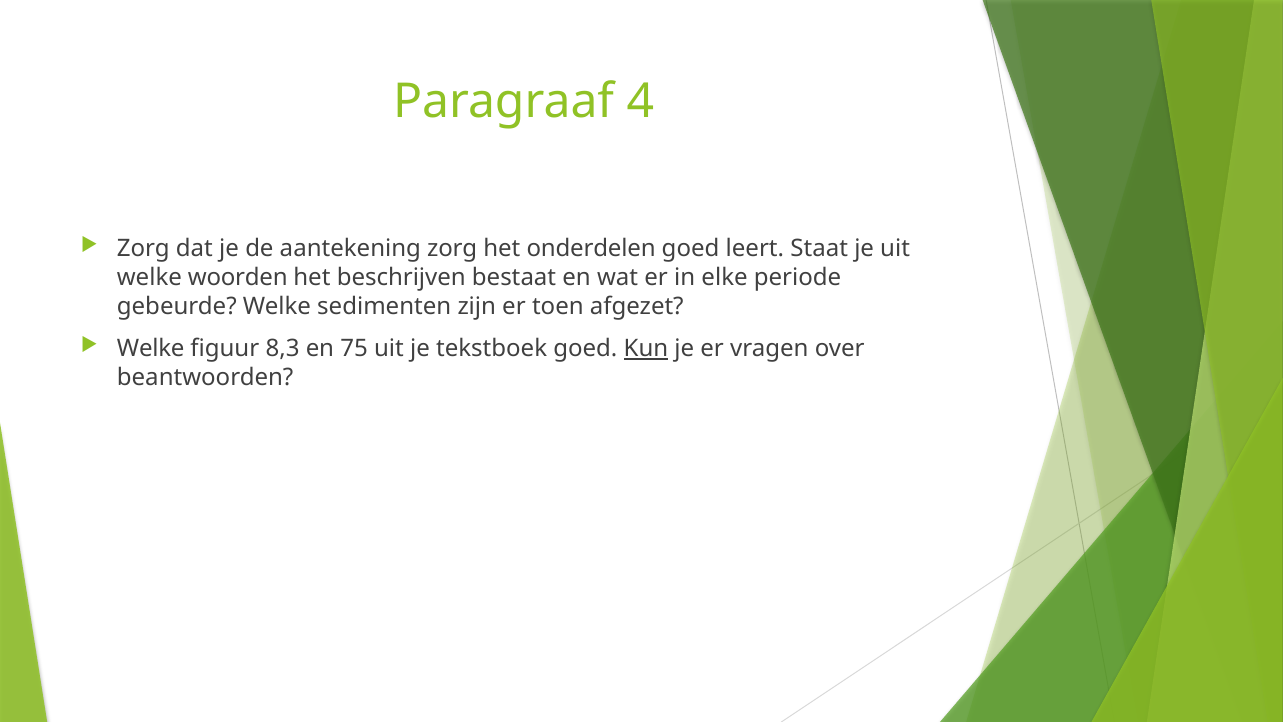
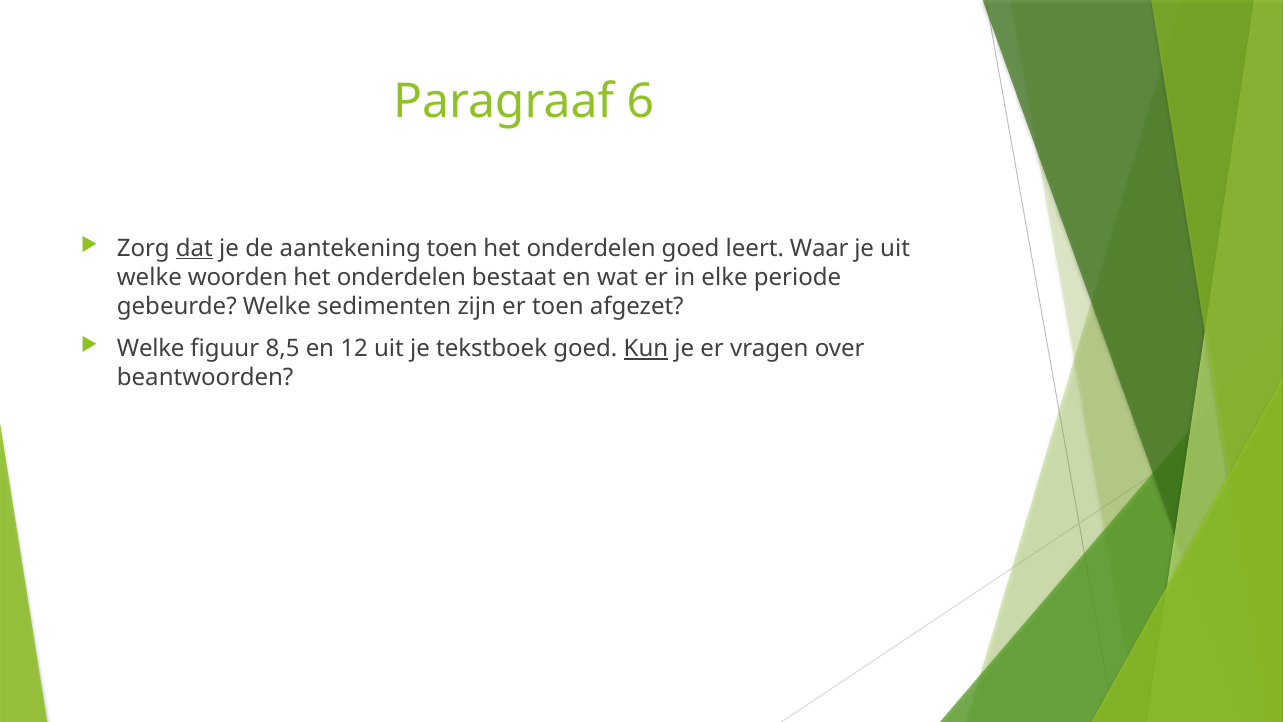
4: 4 -> 6 (640, 101)
dat underline: none -> present (194, 248)
aantekening zorg: zorg -> toen (452, 248)
Staat: Staat -> Waar (819, 248)
beschrijven: beschrijven -> onderdelen (401, 277)
8,3: 8,3 -> 8,5 (283, 348)
75: 75 -> 12 (354, 348)
